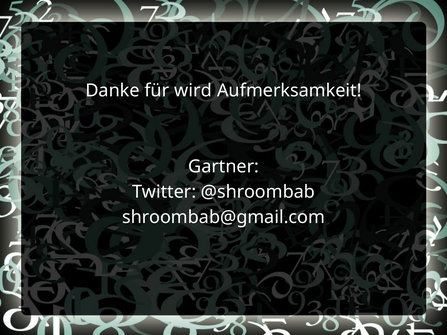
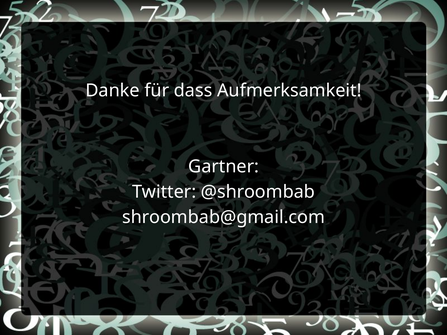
wird: wird -> dass (193, 91)
